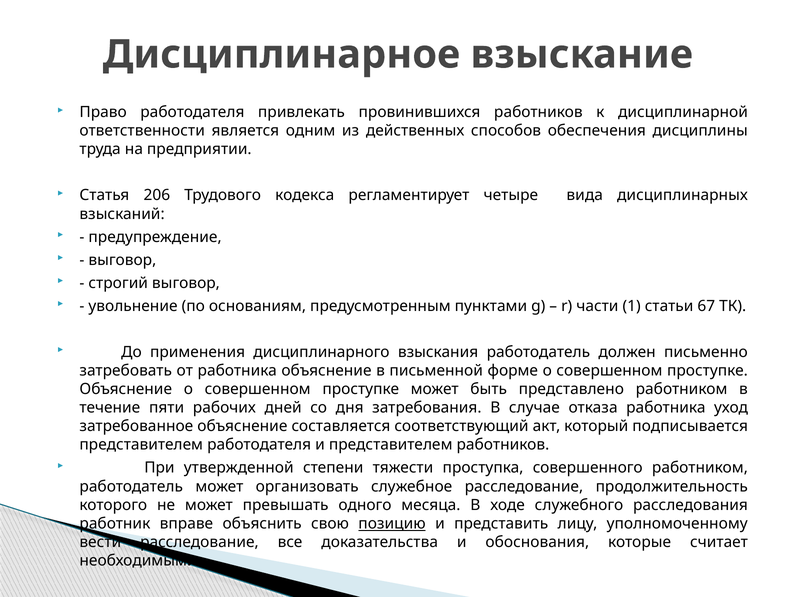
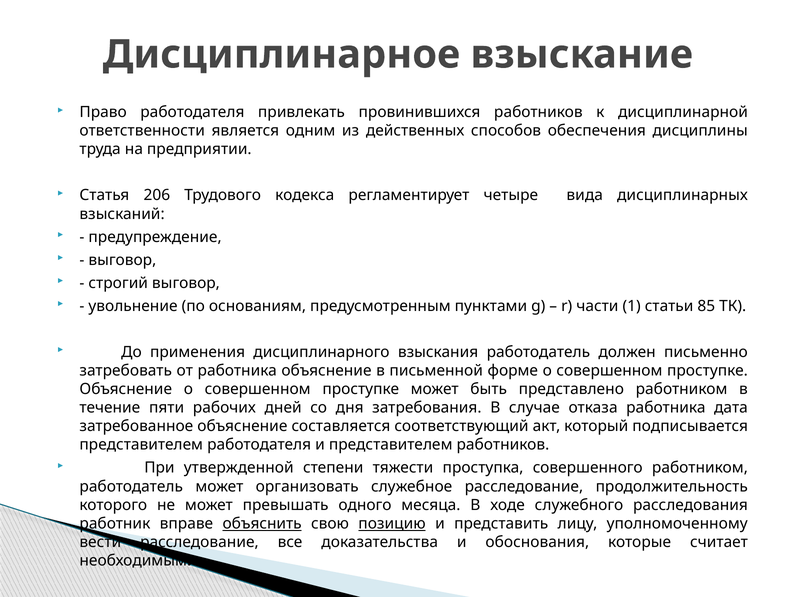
67: 67 -> 85 (706, 306)
уход: уход -> дата (731, 408)
объяснить underline: none -> present (262, 524)
